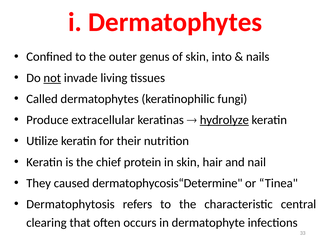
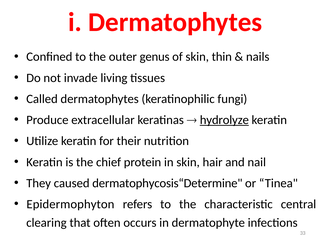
into: into -> thin (222, 57)
not underline: present -> none (52, 78)
Dermatophytosis: Dermatophytosis -> Epidermophyton (70, 204)
